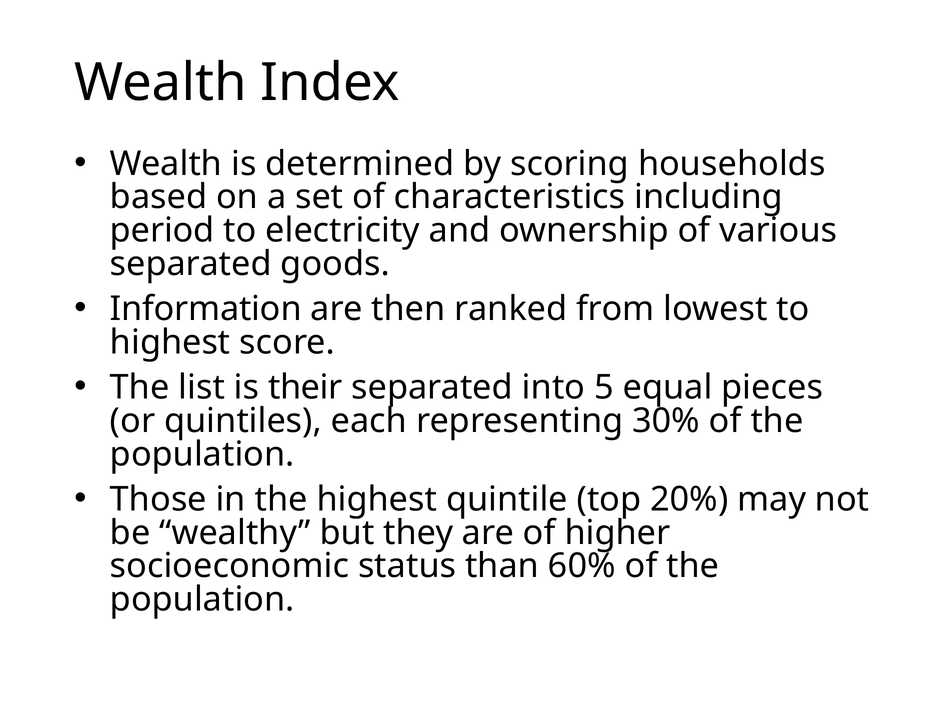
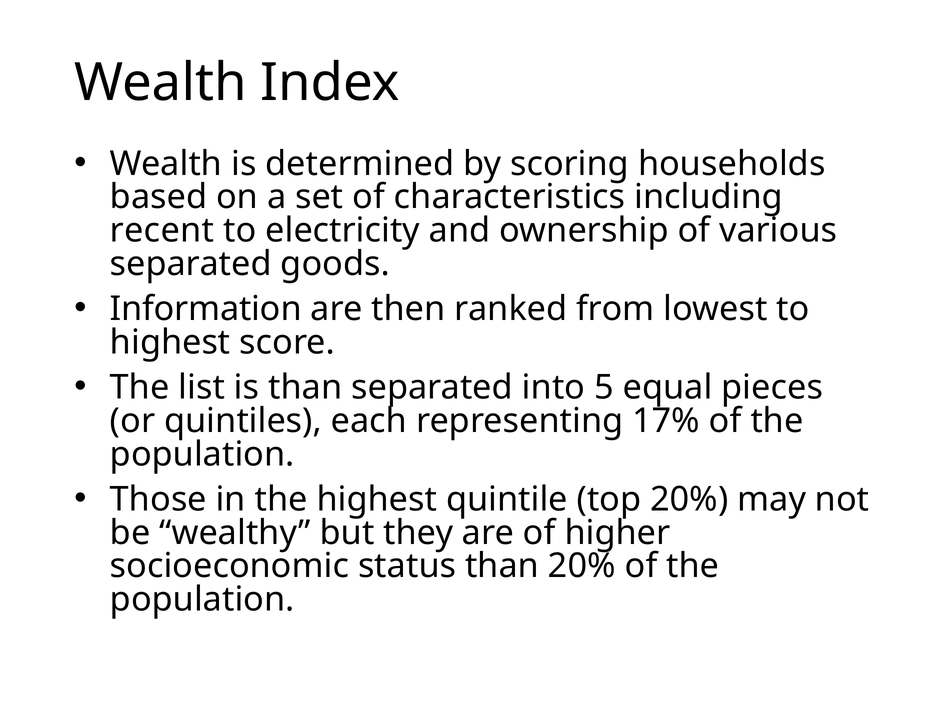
period: period -> recent (162, 230)
is their: their -> than (305, 387)
30%: 30% -> 17% (666, 421)
than 60%: 60% -> 20% (582, 566)
